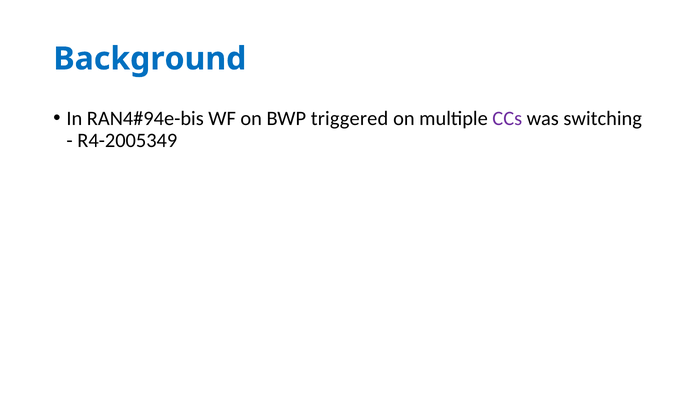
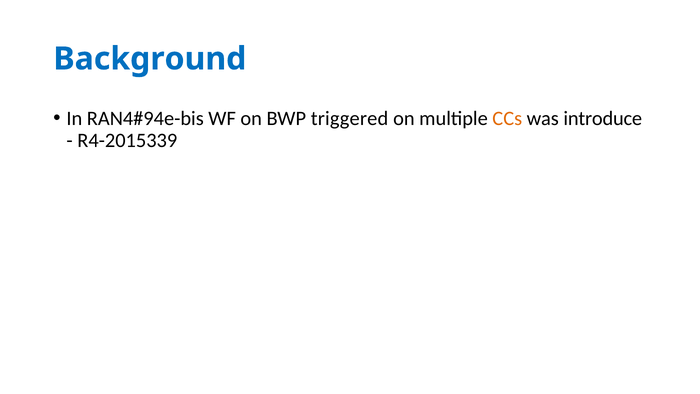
CCs colour: purple -> orange (507, 118)
switching: switching -> introduce (603, 118)
R4-2005349: R4-2005349 -> R4-2015339 (127, 140)
